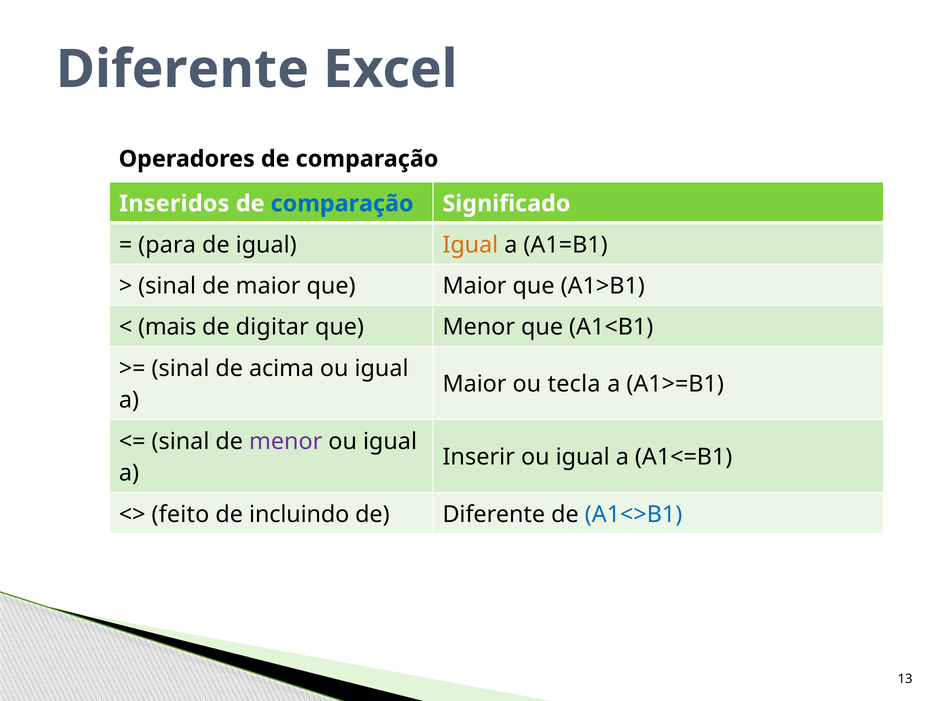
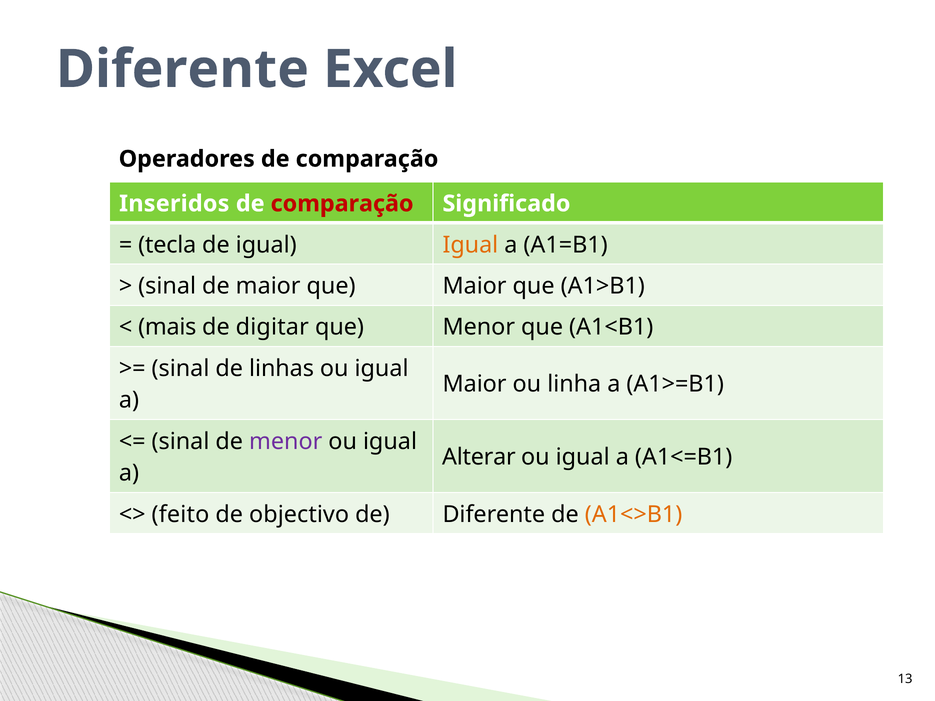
comparação colour: blue -> red (342, 204)
para: para -> tecla (167, 245)
acima: acima -> linhas (282, 368)
tecla: tecla -> linha (574, 384)
Inserir: Inserir -> Alterar (479, 457)
incluindo: incluindo -> objectivo (299, 514)
A1<>B1 colour: blue -> orange (634, 514)
